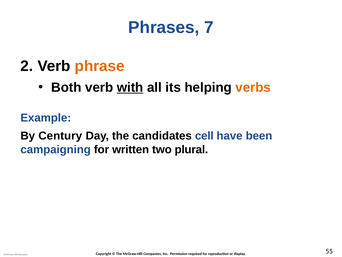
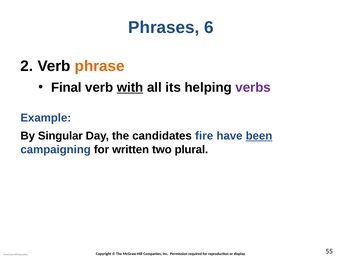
7: 7 -> 6 (209, 27)
Both: Both -> Final (66, 87)
verbs colour: orange -> purple (253, 87)
Century: Century -> Singular (60, 136)
cell: cell -> fire (204, 136)
been underline: none -> present (259, 136)
